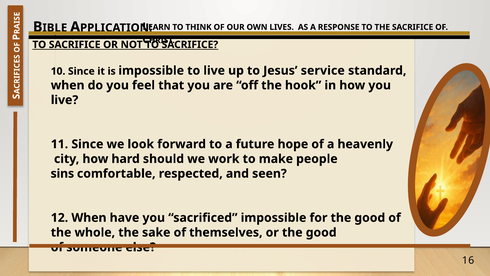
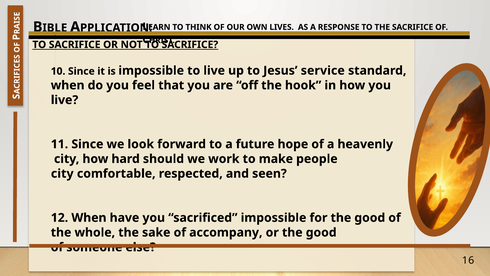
sins: sins -> city (62, 173)
themselves: themselves -> accompany (226, 232)
